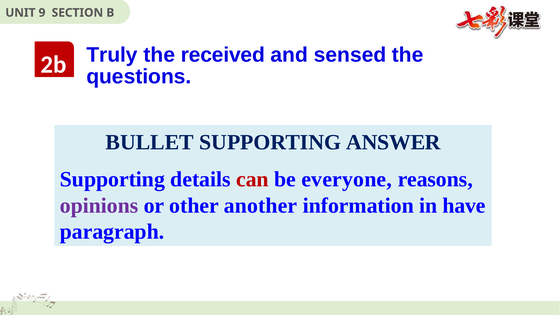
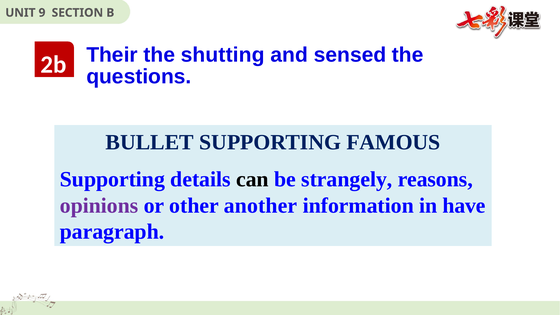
Truly: Truly -> Their (112, 55)
received: received -> shutting (223, 55)
ANSWER: ANSWER -> FAMOUS (393, 142)
can colour: red -> black (252, 179)
everyone: everyone -> strangely (347, 179)
